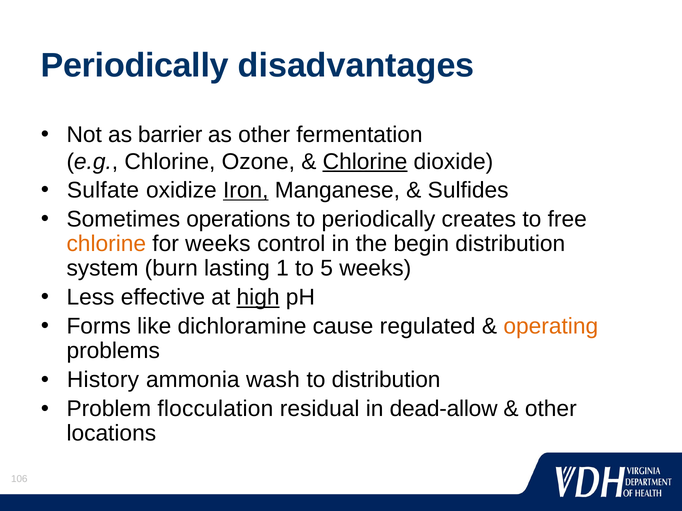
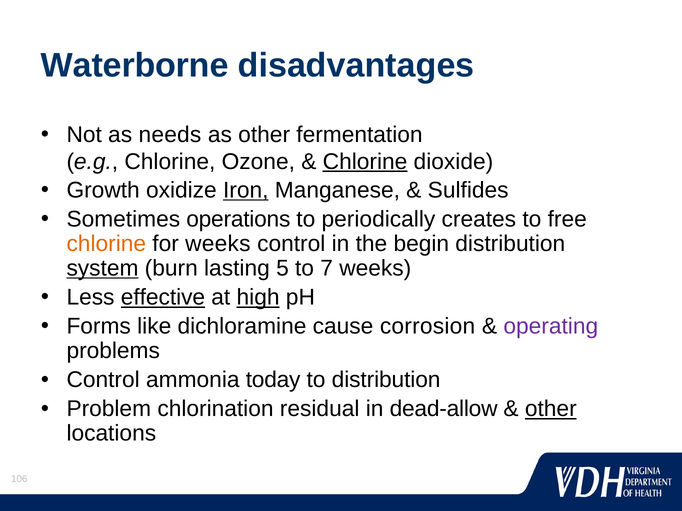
Periodically: Periodically -> Waterborne (135, 65)
barrier: barrier -> needs (170, 135)
Sulfate: Sulfate -> Growth (103, 190)
system underline: none -> present (102, 269)
1: 1 -> 5 (282, 269)
5: 5 -> 7 (327, 269)
effective underline: none -> present (163, 298)
regulated: regulated -> corrosion (428, 327)
operating colour: orange -> purple (551, 327)
History: History -> Control (103, 380)
wash: wash -> today (273, 380)
flocculation: flocculation -> chlorination (215, 409)
other underline: none -> present (551, 409)
